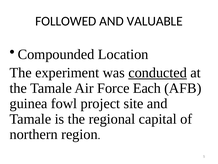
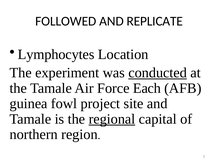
VALUABLE: VALUABLE -> REPLICATE (155, 21)
Compounded: Compounded -> Lymphocytes (56, 54)
regional underline: none -> present (112, 119)
